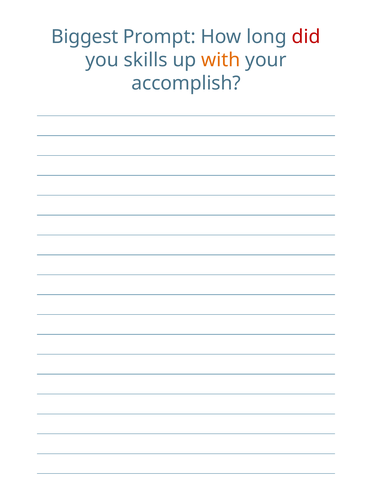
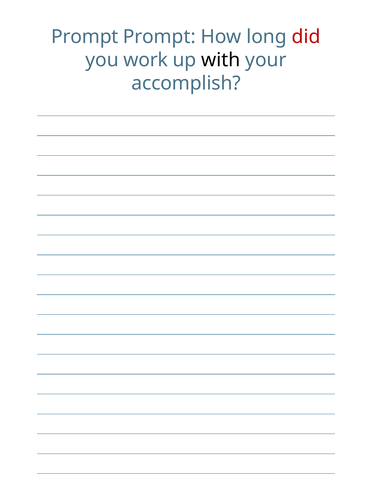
Biggest: Biggest -> Prompt (85, 37)
skills: skills -> work (146, 60)
with colour: orange -> black (221, 60)
